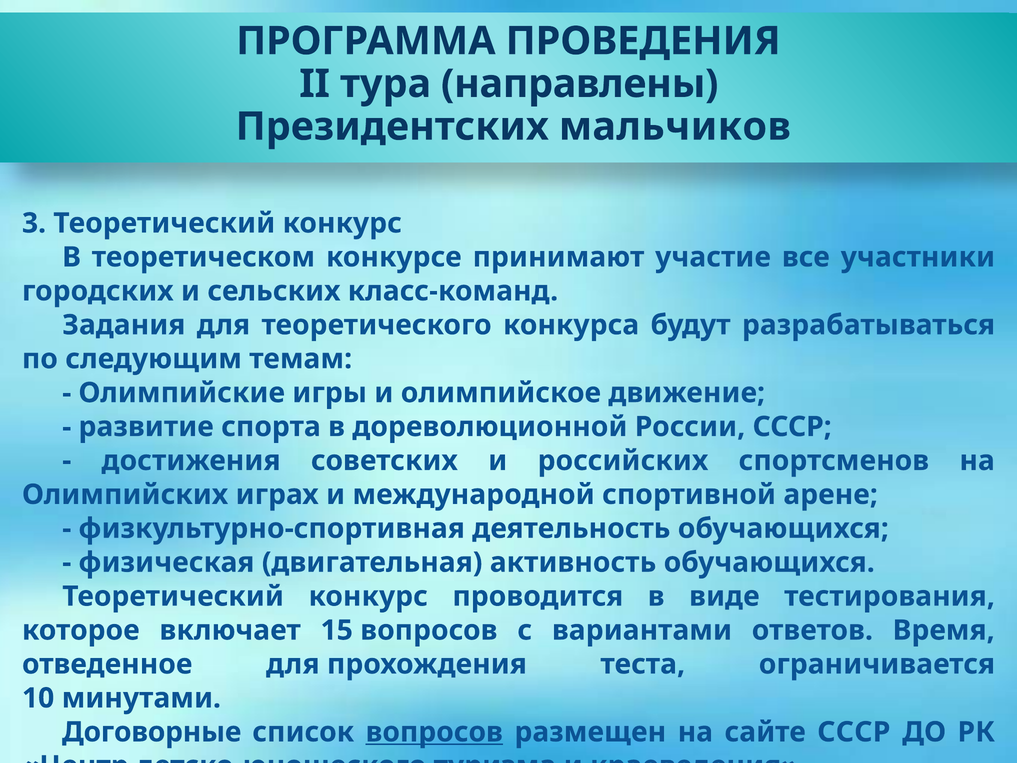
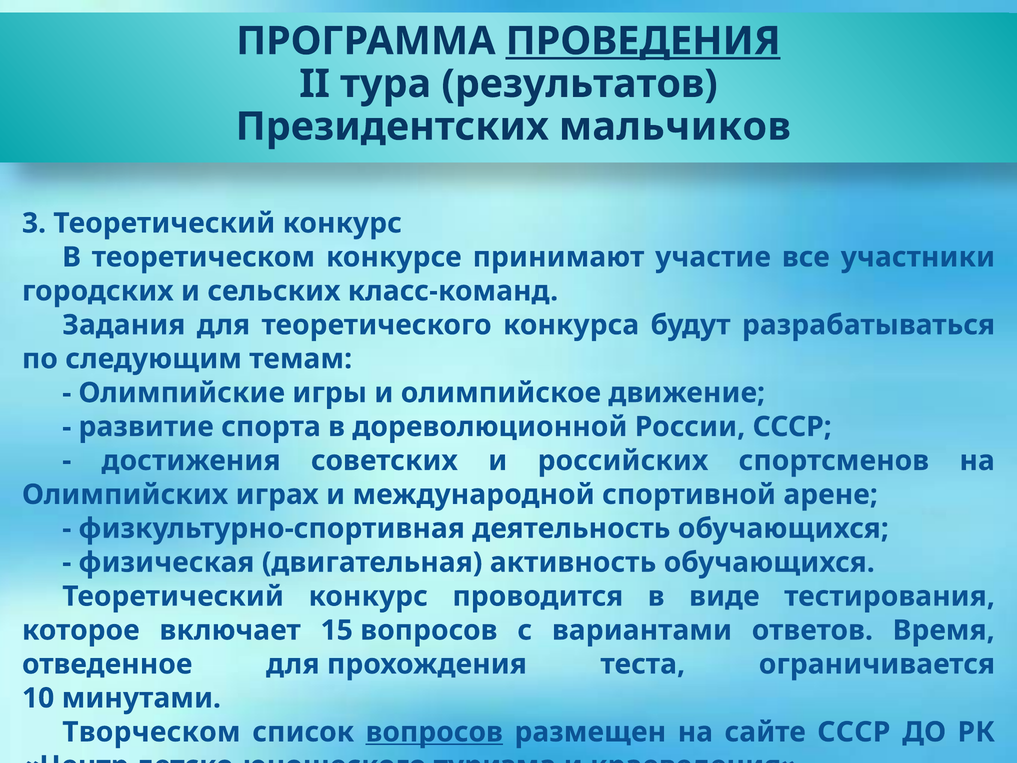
ПРОВЕДЕНИЯ underline: none -> present (643, 41)
направлены: направлены -> результатов (580, 84)
Договорные: Договорные -> Творческом (151, 732)
